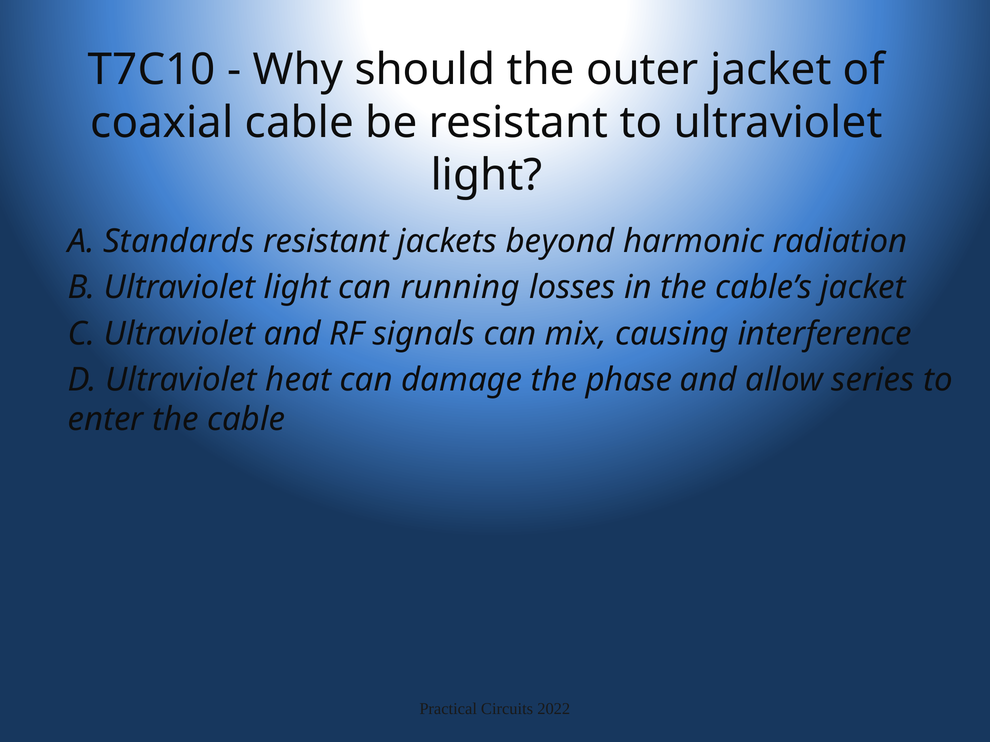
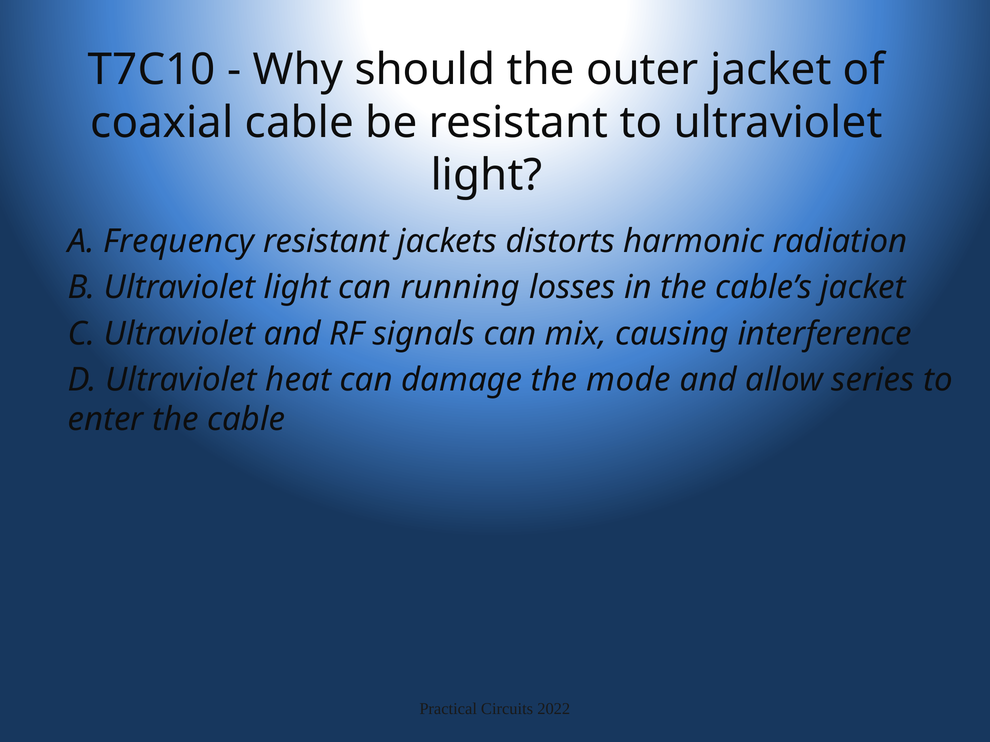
Standards: Standards -> Frequency (179, 242)
beyond: beyond -> distorts (560, 242)
phase: phase -> mode (628, 380)
